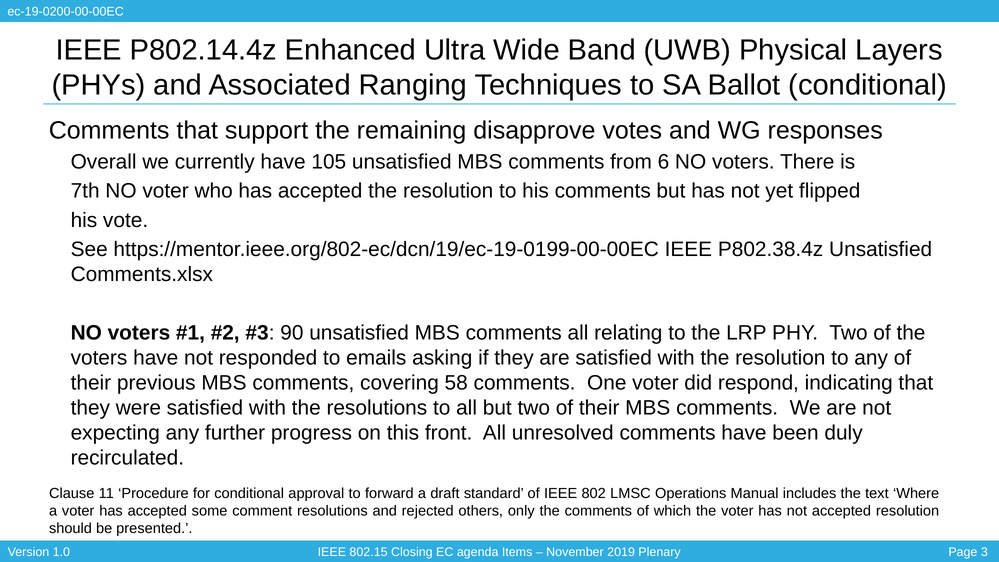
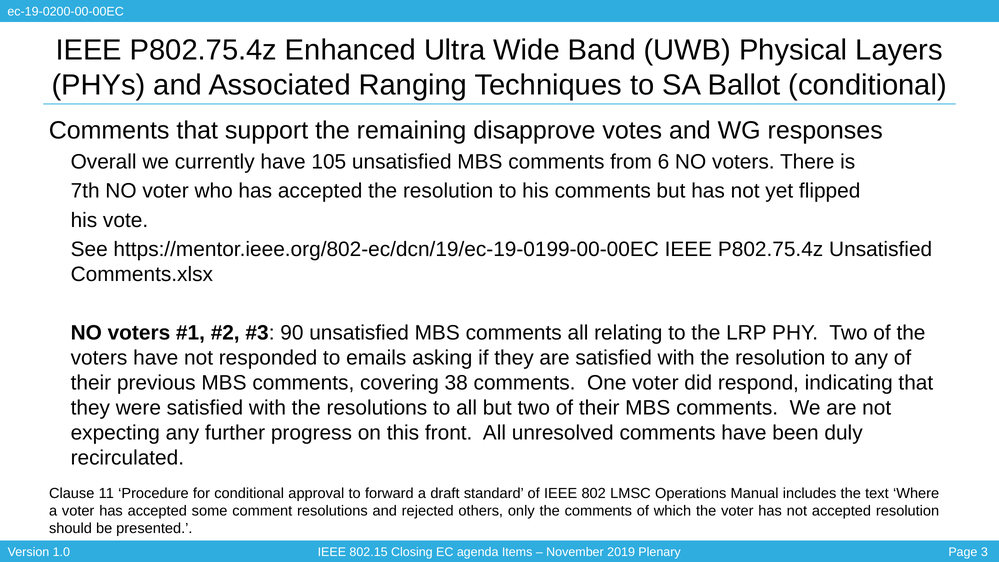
P802.14.4z: P802.14.4z -> P802.75.4z (203, 50)
https://mentor.ieee.org/802-ec/dcn/19/ec-19-0199-00-00EC IEEE P802.38.4z: P802.38.4z -> P802.75.4z (771, 249)
58: 58 -> 38 (456, 383)
